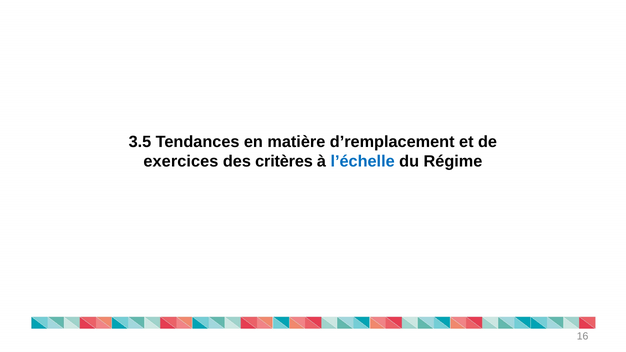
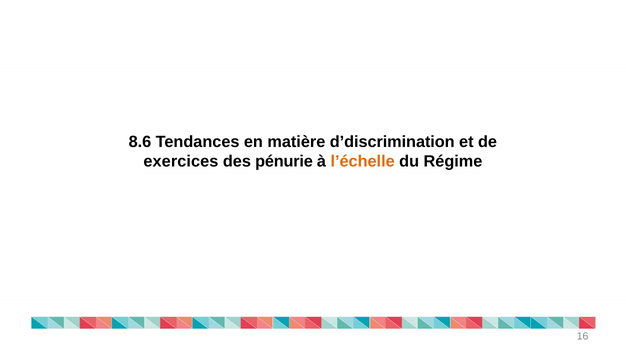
3.5: 3.5 -> 8.6 (140, 142)
d’remplacement: d’remplacement -> d’discrimination (392, 142)
critères: critères -> pénurie (284, 161)
l’échelle colour: blue -> orange (363, 161)
